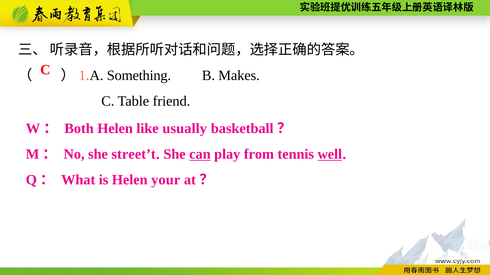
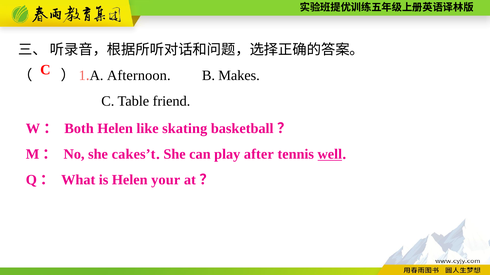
Something: Something -> Afternoon (139, 76)
usually: usually -> skating (185, 129)
street’t: street’t -> cakes’t (134, 155)
can underline: present -> none (200, 155)
from: from -> after (259, 155)
